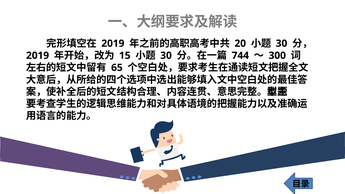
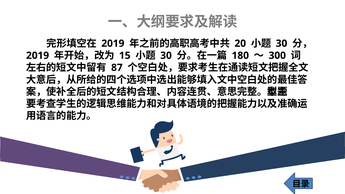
744: 744 -> 180 (240, 56)
65: 65 -> 87 (117, 68)
